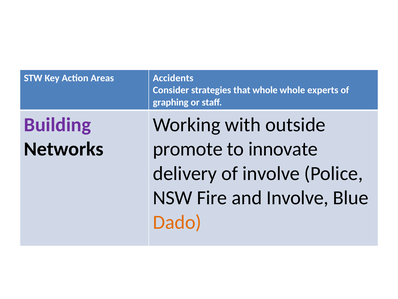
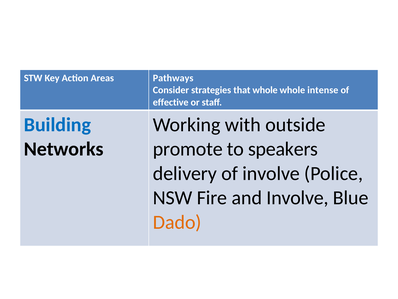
Accidents: Accidents -> Pathways (173, 78)
experts: experts -> intense (323, 90)
graphing: graphing -> effective (171, 102)
Building colour: purple -> blue (57, 124)
innovate: innovate -> speakers (283, 149)
